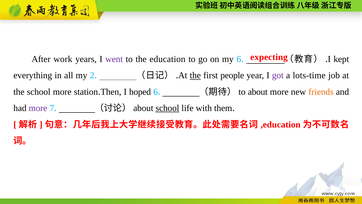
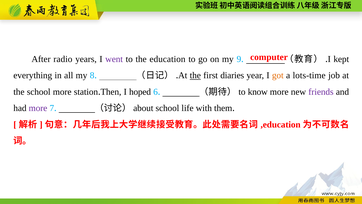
expecting: expecting -> computer (269, 57)
work: work -> radio (63, 59)
my 6: 6 -> 9 (239, 59)
2: 2 -> 8 (92, 75)
people: people -> diaries (232, 75)
got colour: purple -> orange (278, 75)
about: about -> know (258, 92)
friends colour: orange -> purple (321, 92)
school underline: present -> none (167, 108)
